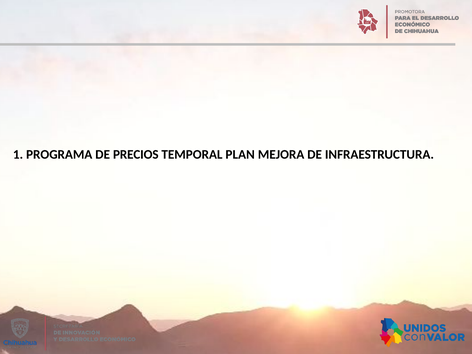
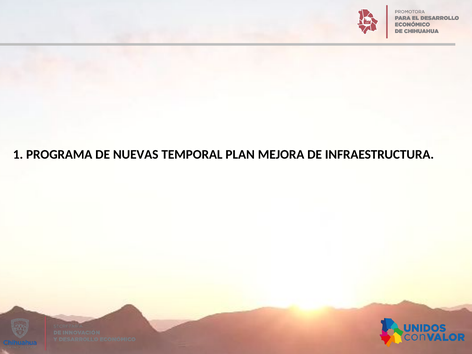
PRECIOS: PRECIOS -> NUEVAS (136, 155)
